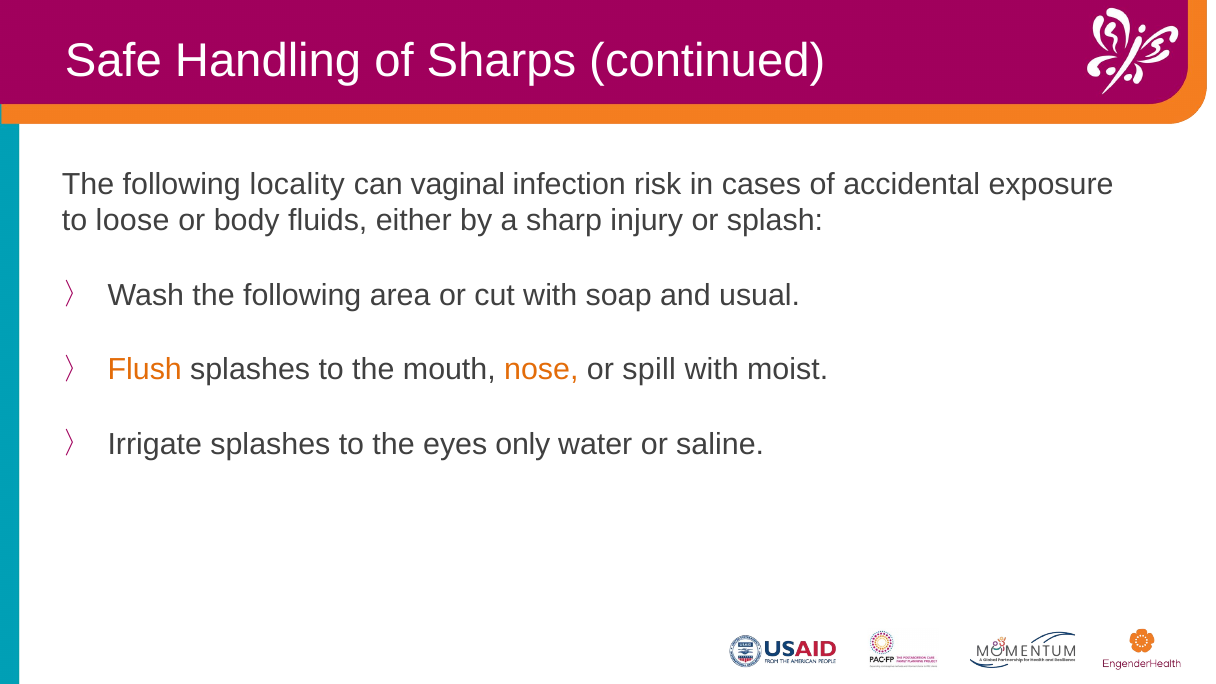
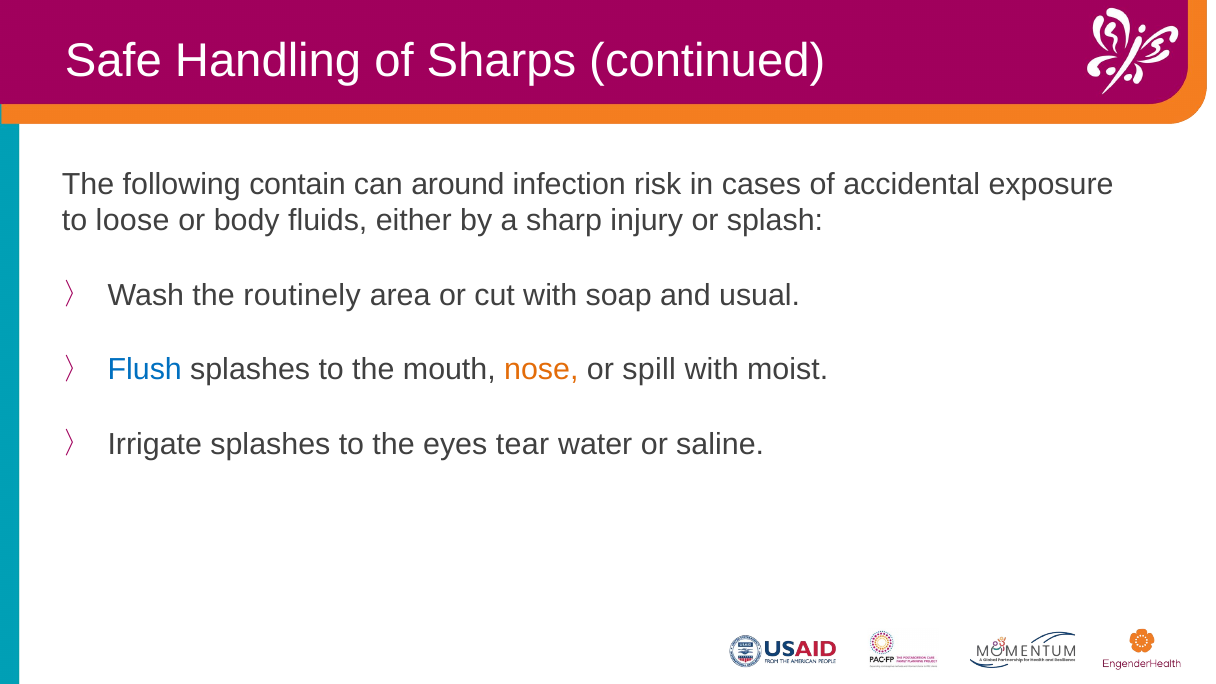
locality: locality -> contain (297, 184)
vaginal: vaginal -> around (458, 184)
Wash the following: following -> routinely (302, 295)
Flush colour: orange -> blue (145, 370)
only: only -> tear (523, 444)
